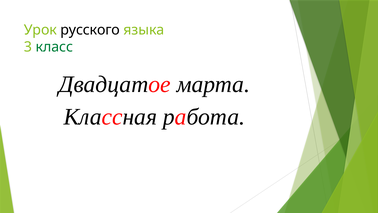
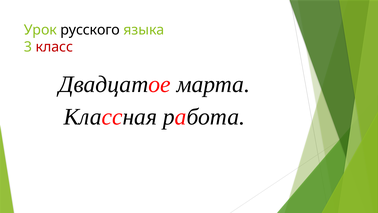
класс colour: green -> red (54, 47)
